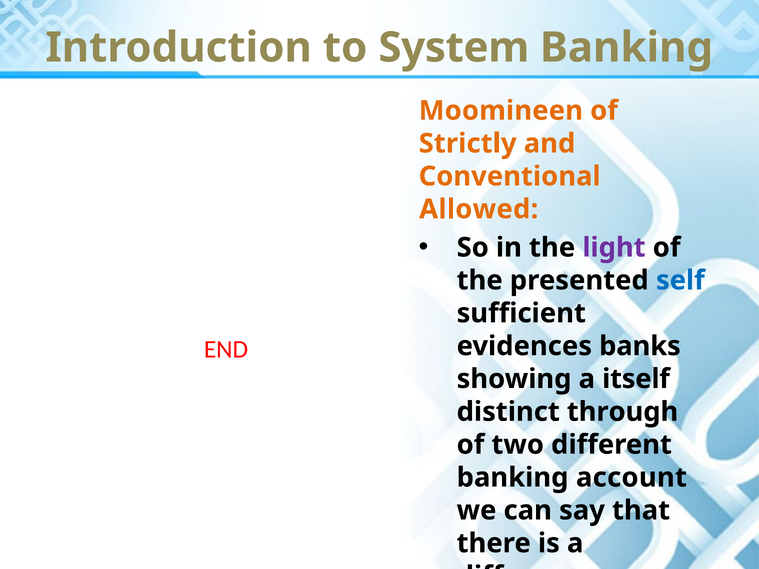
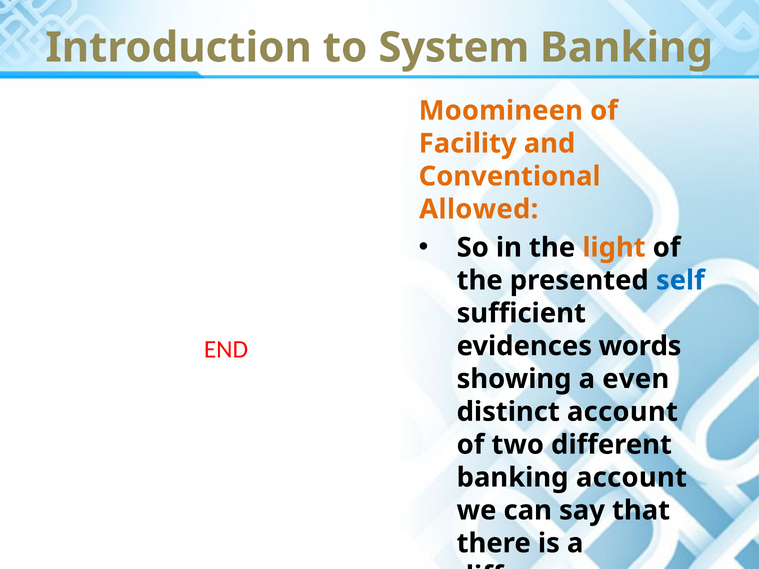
Strictly: Strictly -> Facility (468, 144)
light colour: purple -> orange (614, 248)
banks: banks -> words (640, 346)
itself: itself -> even (636, 379)
distinct through: through -> account (622, 412)
